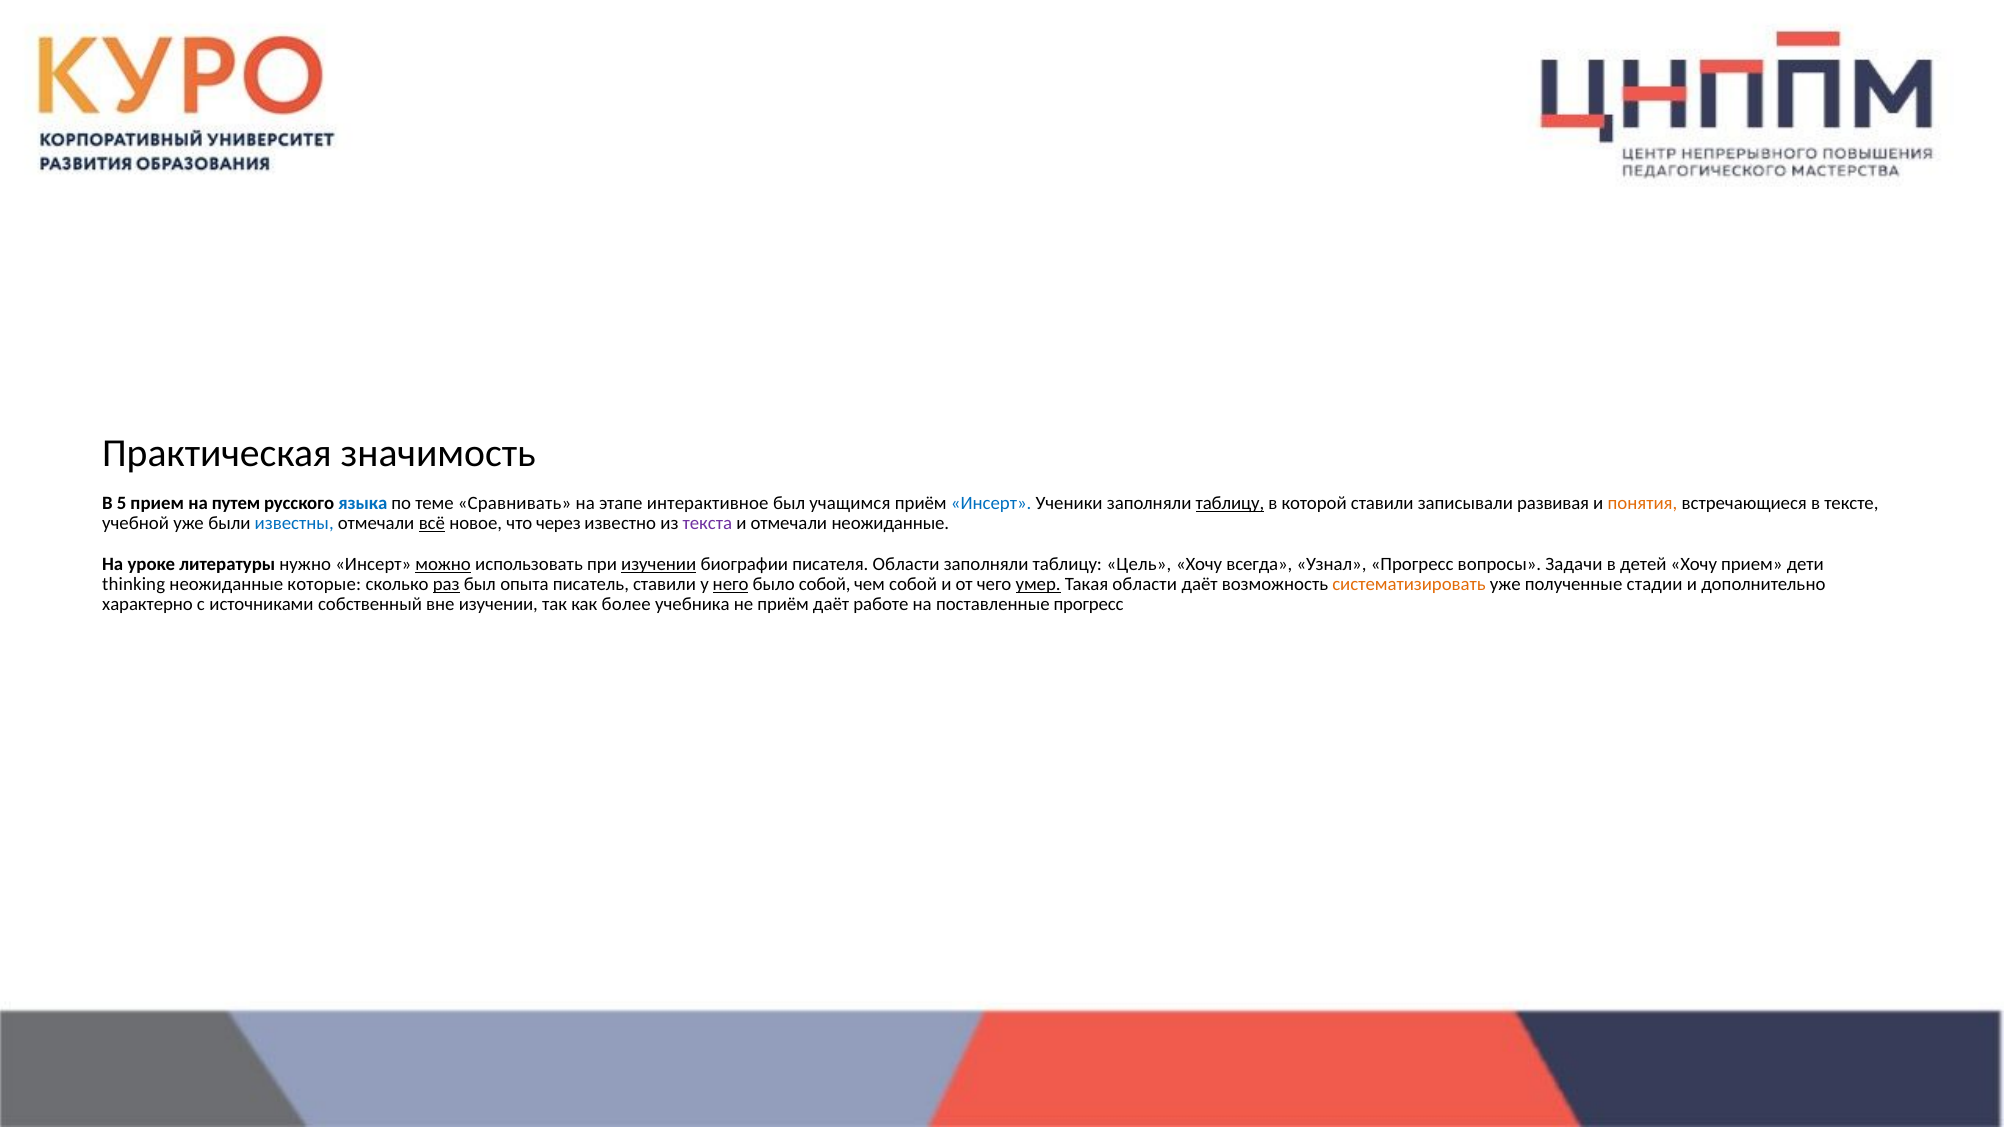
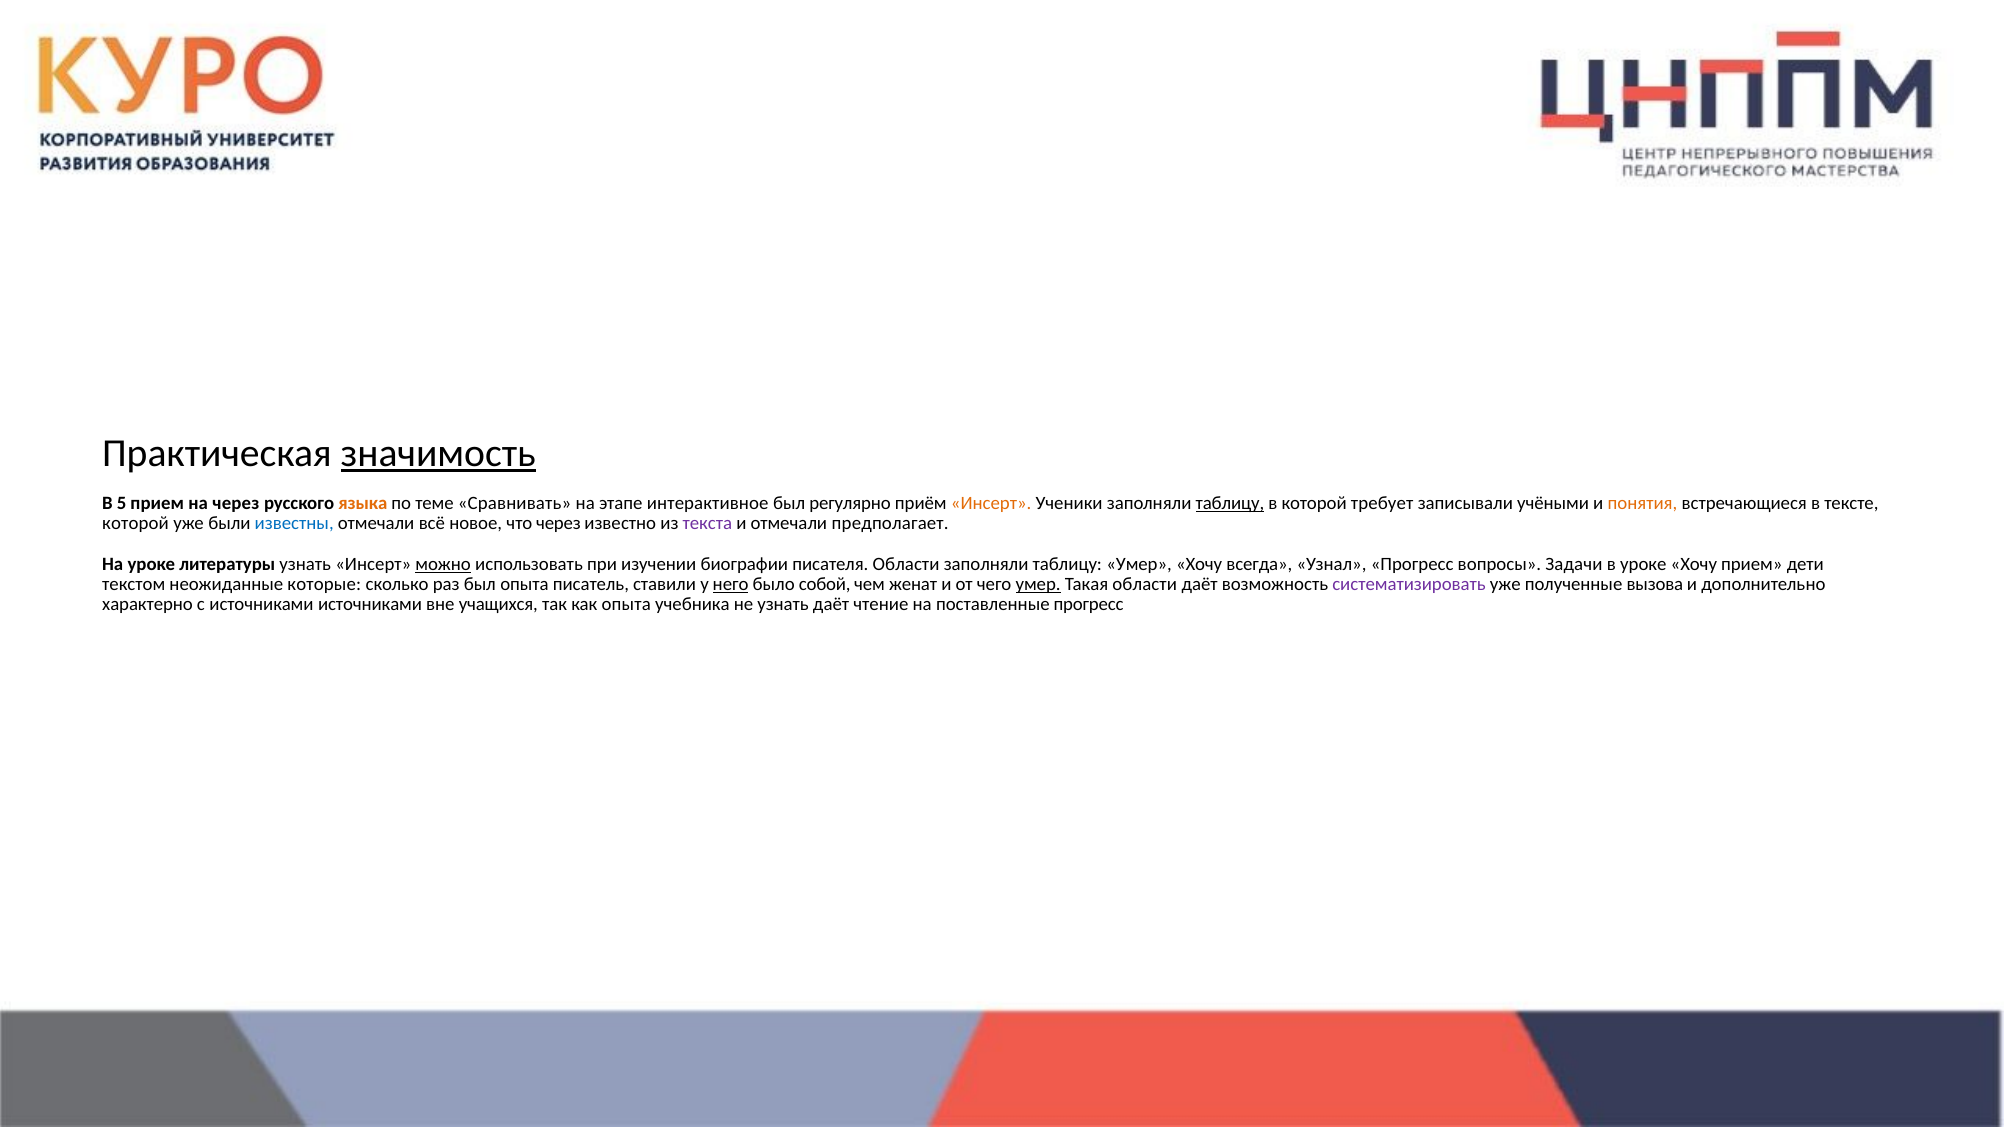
значимость underline: none -> present (438, 453)
на путем: путем -> через (236, 503)
языка colour: blue -> orange (363, 503)
учащимся: учащимся -> регулярно (850, 503)
Инсерт colour: blue -> orange (991, 503)
которой ставили: ставили -> требует (1382, 503)
развивая: развивая -> учёными (1553, 503)
учебной: учебной -> которой (136, 523)
всё underline: present -> none (432, 523)
отмечали неожиданные: неожиданные -> предполагает (890, 523)
литературы нужно: нужно -> узнать (305, 564)
изучении underline: present -> none (659, 564)
таблицу Цель: Цель -> Умер (1139, 564)
в детей: детей -> уроке (1643, 564)
thinking: thinking -> текстом (134, 585)
раз underline: present -> none (446, 585)
чем собой: собой -> женат (913, 585)
систематизировать colour: orange -> purple (1409, 585)
стадии: стадии -> вызова (1655, 585)
источниками собственный: собственный -> источниками (370, 605)
вне изучении: изучении -> учащихся (498, 605)
как более: более -> опыта (626, 605)
не приём: приём -> узнать (783, 605)
работе: работе -> чтение (881, 605)
